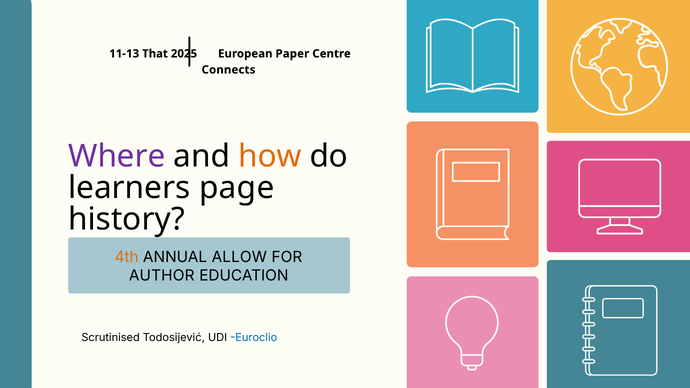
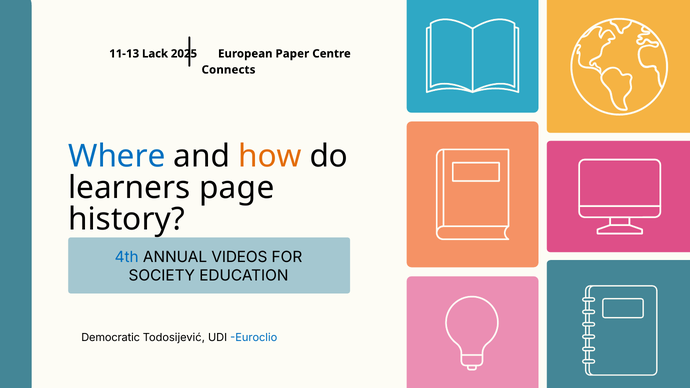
That: That -> Lack (155, 54)
Where colour: purple -> blue (117, 156)
4th colour: orange -> blue (127, 257)
ALLOW: ALLOW -> VIDEOS (239, 257)
AUTHOR: AUTHOR -> SOCIETY (162, 276)
Scrutinised: Scrutinised -> Democratic (111, 338)
